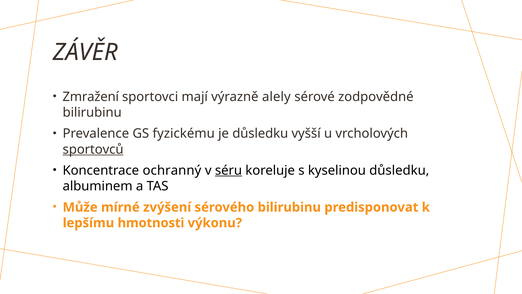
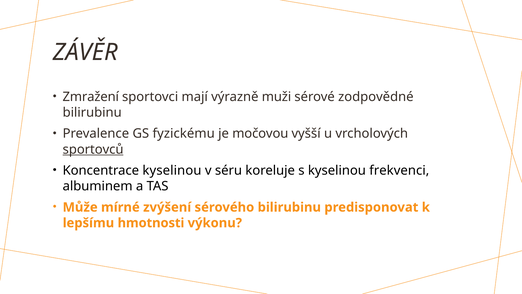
alely: alely -> muži (277, 97)
je důsledku: důsledku -> močovou (260, 134)
Koncentrace ochranný: ochranný -> kyselinou (172, 170)
séru underline: present -> none (228, 170)
kyselinou důsledku: důsledku -> frekvenci (399, 170)
